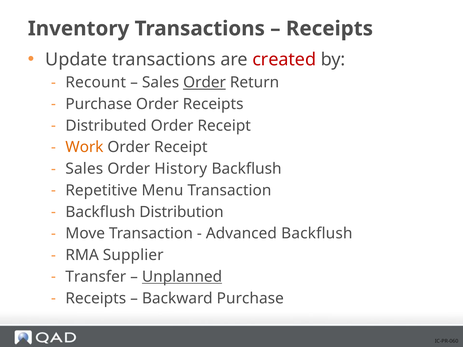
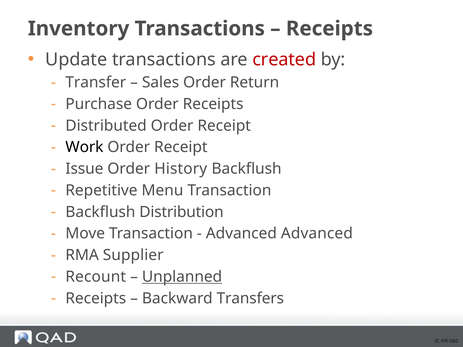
Recount: Recount -> Transfer (96, 83)
Order underline: present -> none (205, 83)
Work colour: orange -> black (84, 147)
Sales: Sales -> Issue (84, 169)
Advanced Backflush: Backflush -> Advanced (317, 234)
Transfer: Transfer -> Recount (96, 277)
Backward Purchase: Purchase -> Transfers (250, 299)
